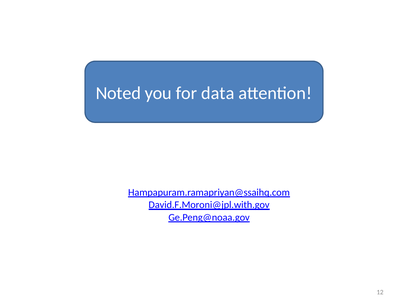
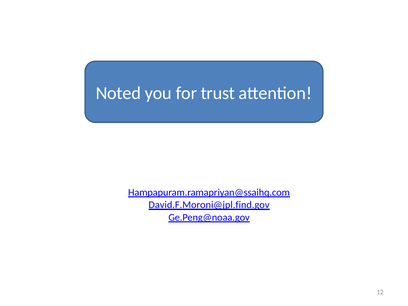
data: data -> trust (218, 93)
David.F.Moroni@jpl.with.gov: David.F.Moroni@jpl.with.gov -> David.F.Moroni@jpl.find.gov (209, 205)
